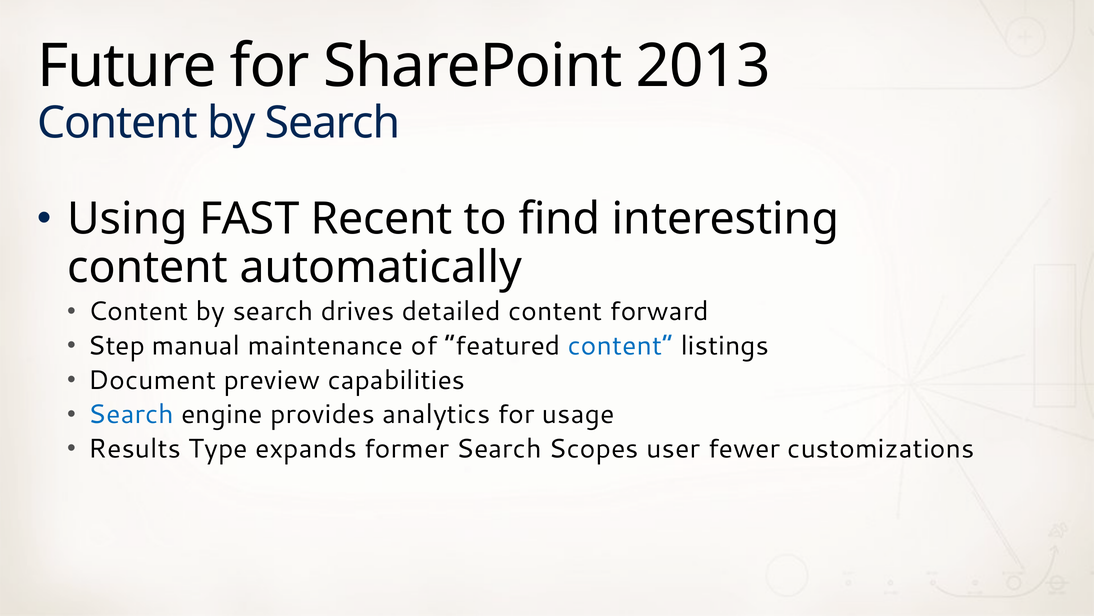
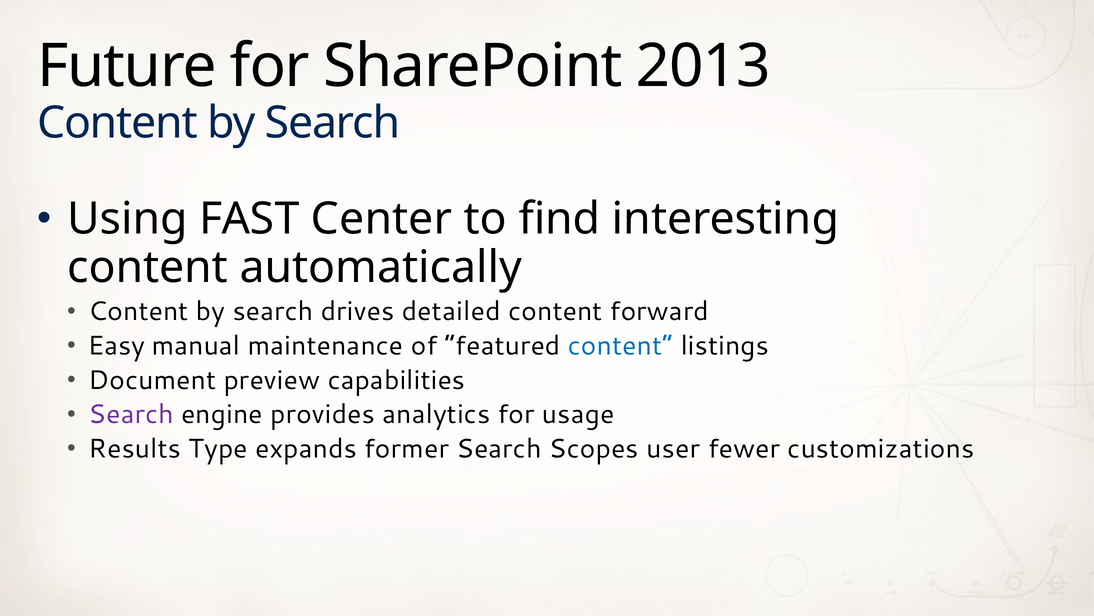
Recent: Recent -> Center (382, 219)
Step: Step -> Easy (116, 346)
Search colour: blue -> purple (131, 414)
